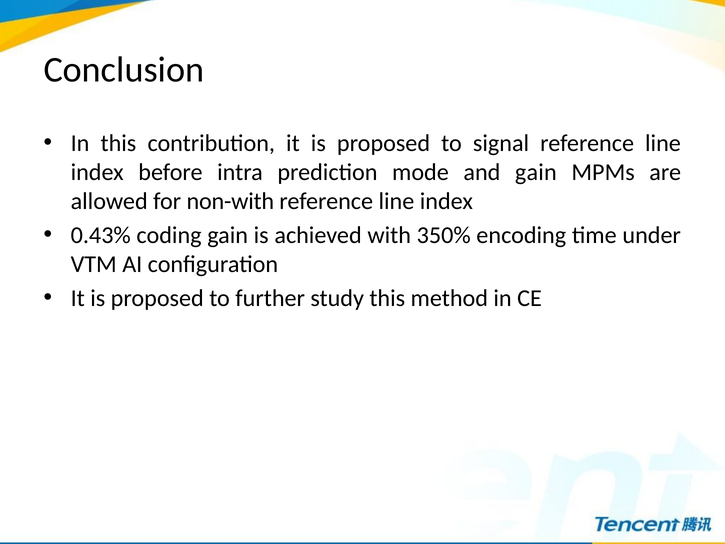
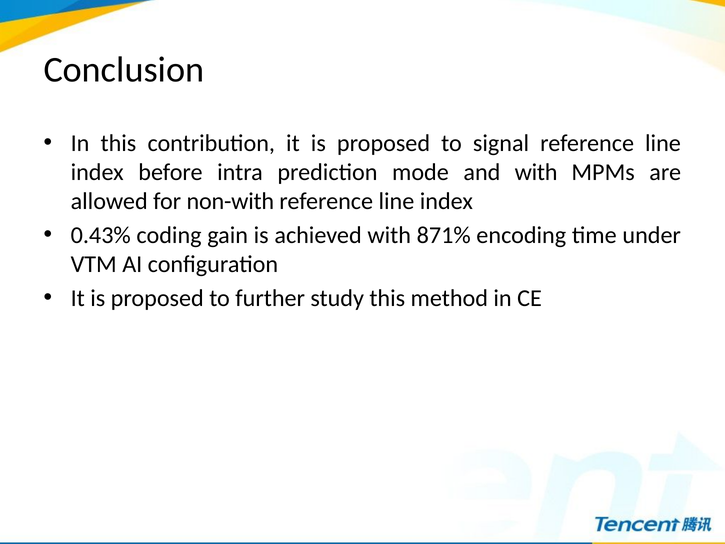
and gain: gain -> with (536, 172)
350%: 350% -> 871% (444, 235)
